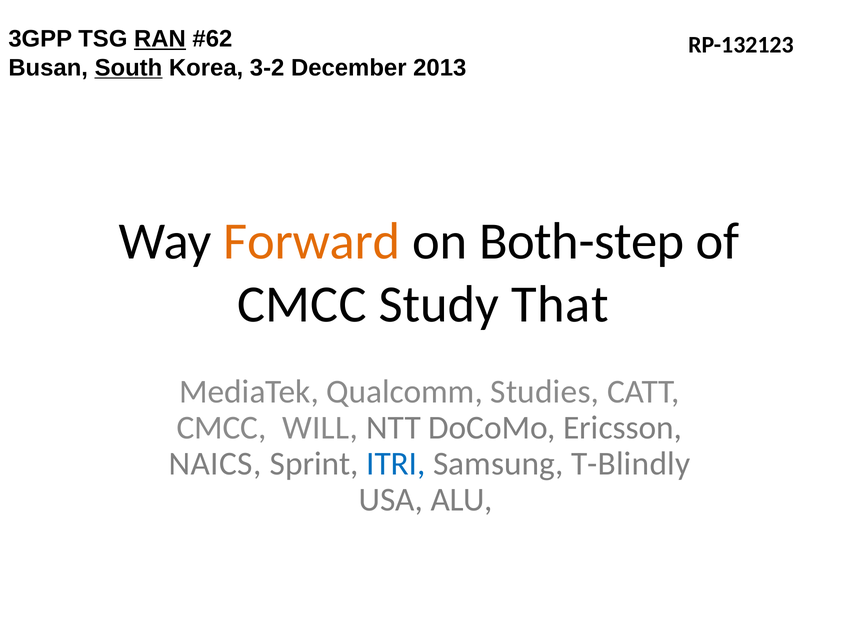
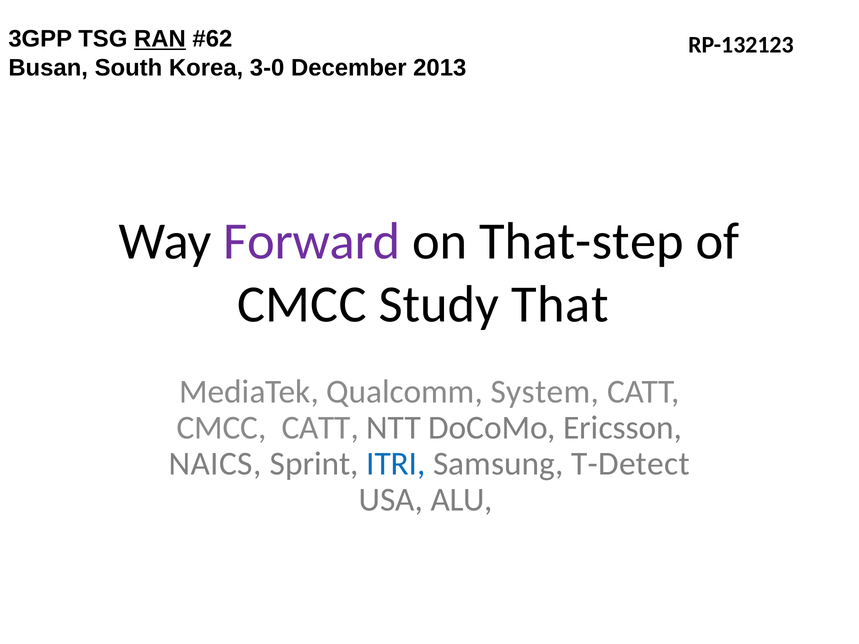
South underline: present -> none (128, 68)
3-2: 3-2 -> 3-0 (267, 68)
Forward colour: orange -> purple (312, 241)
Both-step: Both-step -> That-step (581, 241)
Studies: Studies -> System (545, 392)
CMCC WILL: WILL -> CATT (320, 428)
T-Blindly: T-Blindly -> T-Detect (631, 464)
